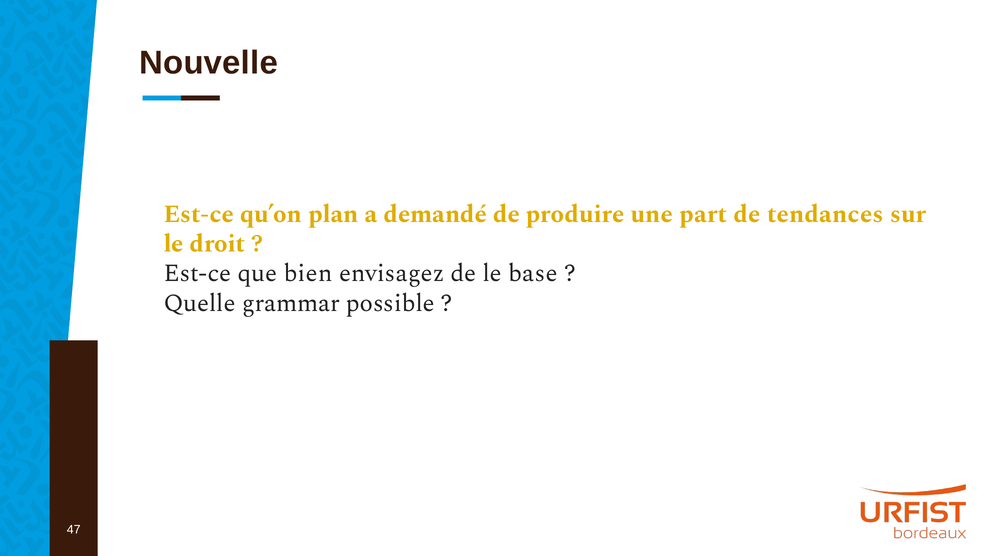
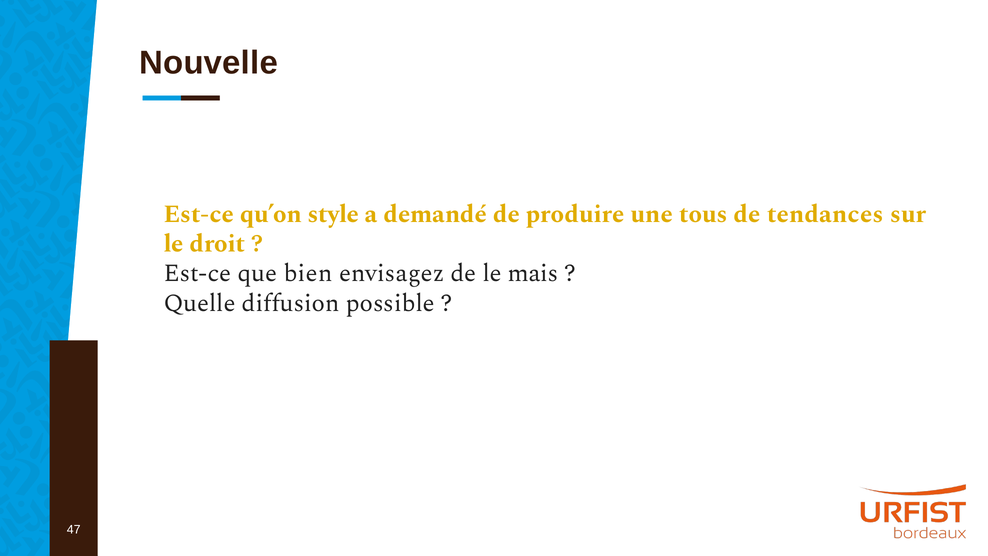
plan: plan -> style (333, 214)
part: part -> tous (703, 214)
base: base -> mais (533, 273)
grammar: grammar -> diffusion (291, 303)
